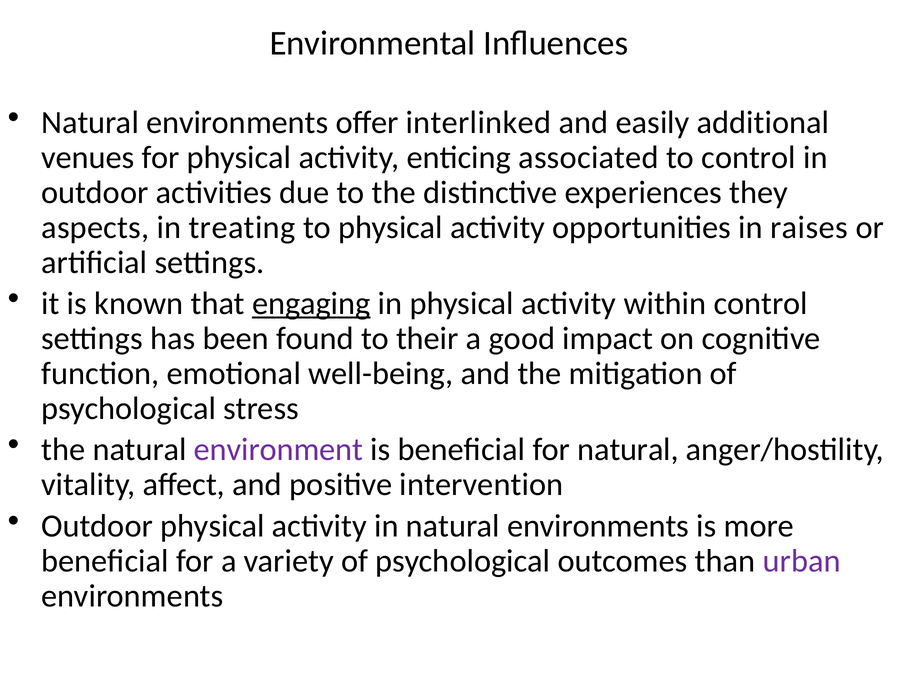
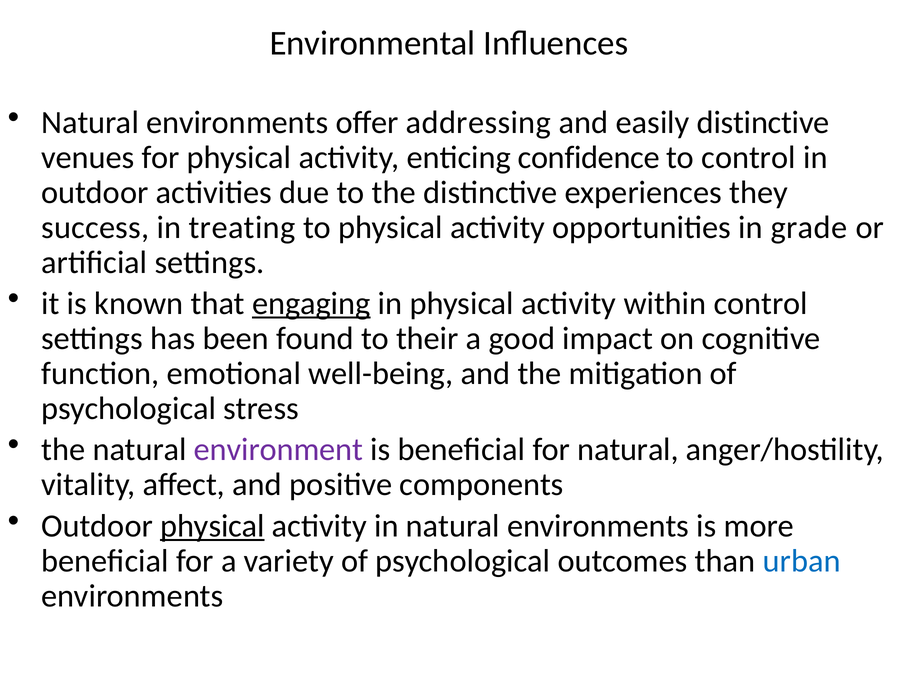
interlinked: interlinked -> addressing (478, 123)
easily additional: additional -> distinctive (763, 123)
associated: associated -> confidence (589, 158)
aspects: aspects -> success (95, 228)
raises: raises -> grade (809, 228)
intervention: intervention -> components (482, 485)
physical underline: none -> present (212, 526)
urban colour: purple -> blue (802, 561)
